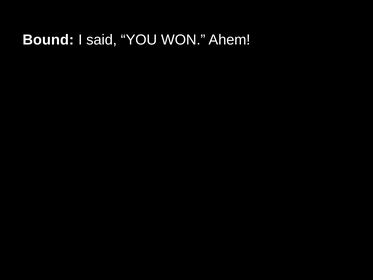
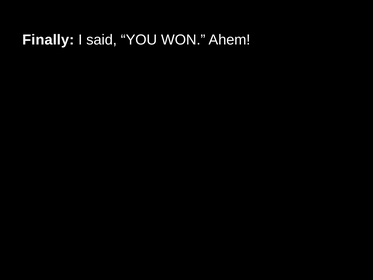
Bound: Bound -> Finally (48, 40)
